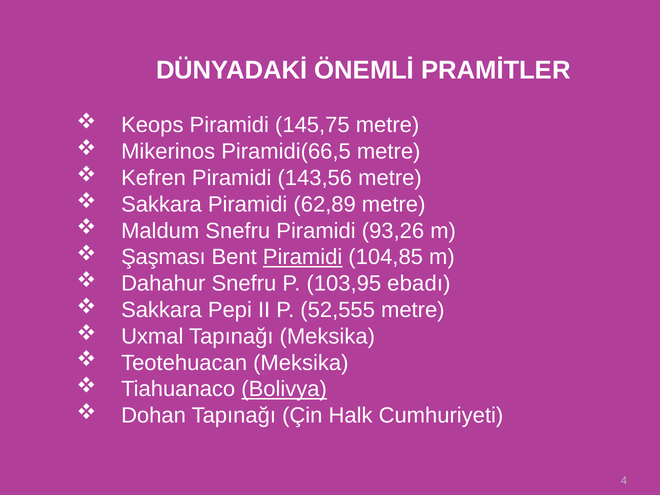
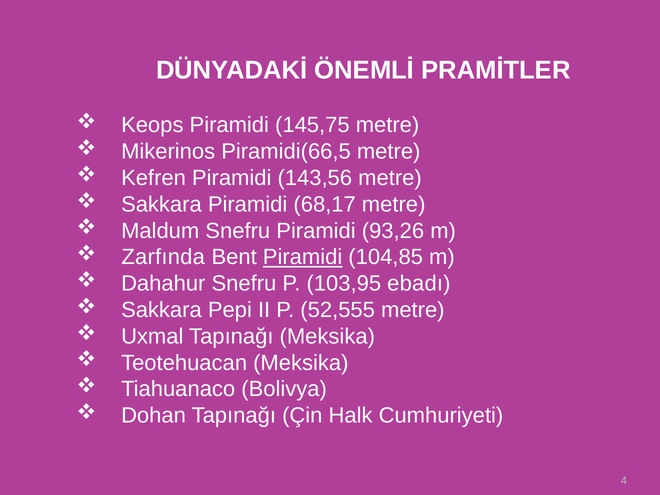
62,89: 62,89 -> 68,17 (325, 204)
Şaşması: Şaşması -> Zarfında (163, 257)
Bolivya underline: present -> none (284, 389)
